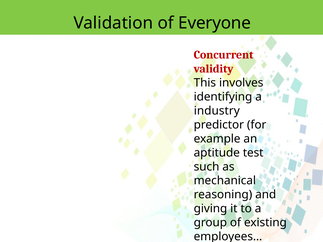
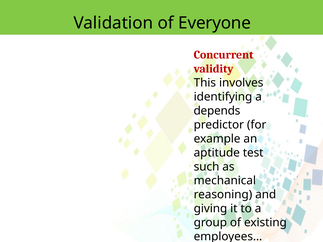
industry: industry -> depends (217, 111)
